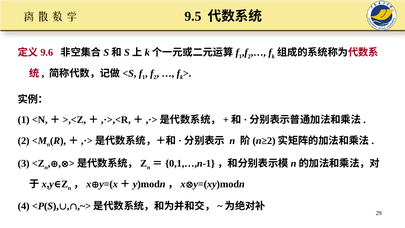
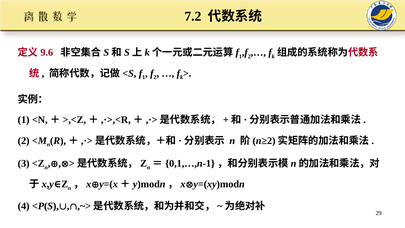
9.5: 9.5 -> 7.2 (193, 17)
